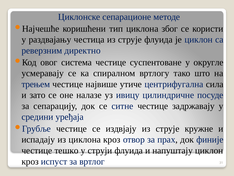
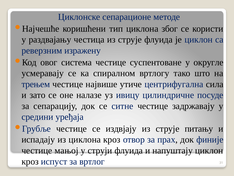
директно: директно -> изражену (83, 50)
кружне: кружне -> питању (199, 128)
тешко: тешко -> мањој (66, 150)
